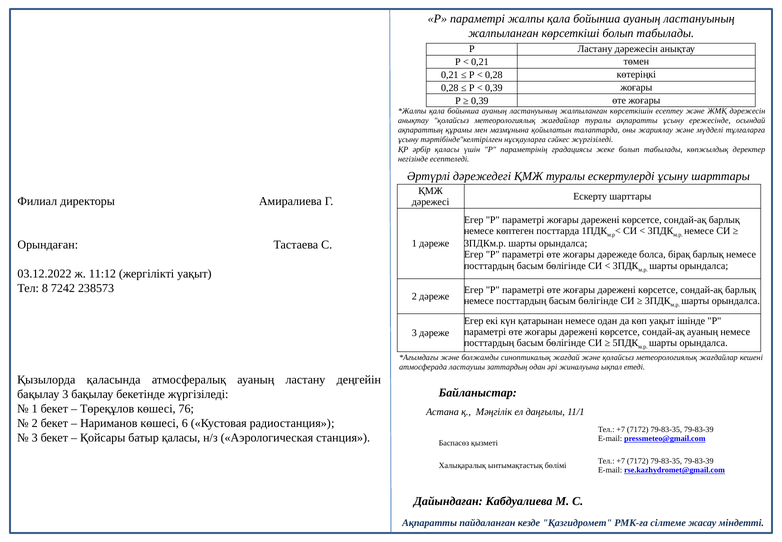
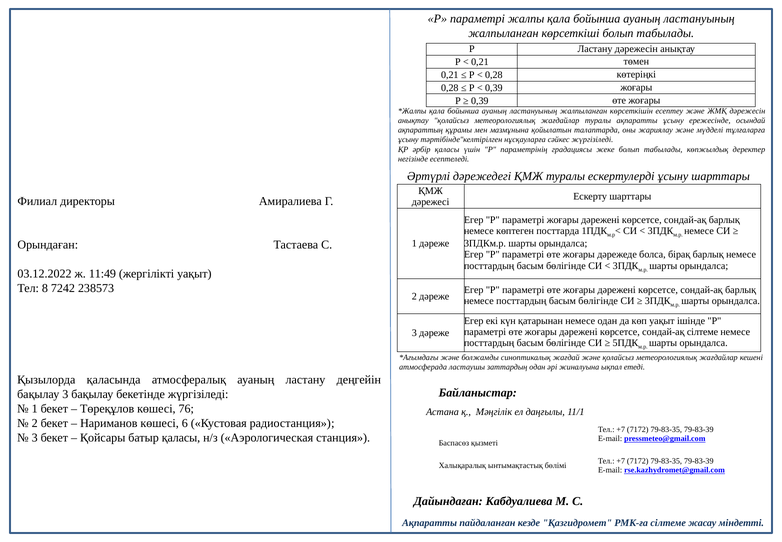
11:12: 11:12 -> 11:49 (102, 273)
сондай-ақ ауаның: ауаның -> сілтеме (703, 332)
